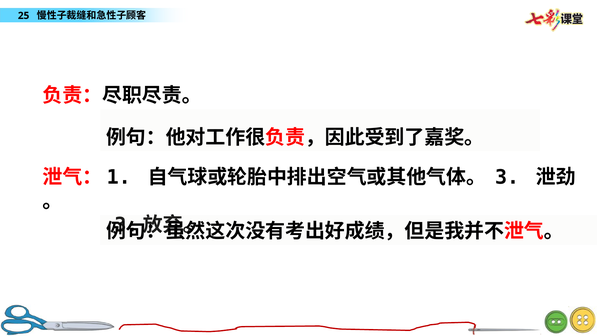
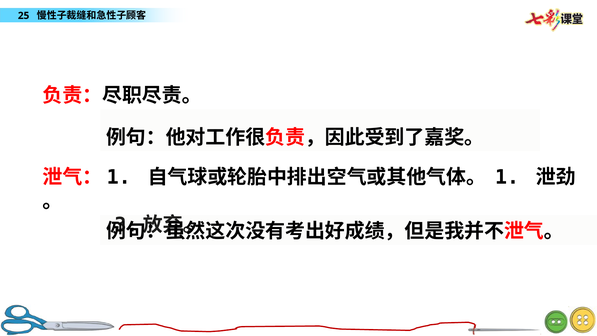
3: 3 -> 1 (507, 177)
